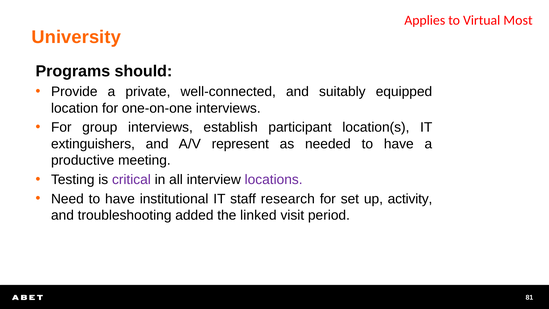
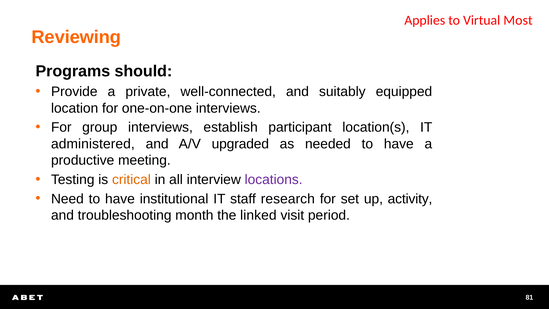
University: University -> Reviewing (76, 37)
extinguishers: extinguishers -> administered (93, 144)
represent: represent -> upgraded (240, 144)
critical colour: purple -> orange (131, 179)
added: added -> month (194, 215)
